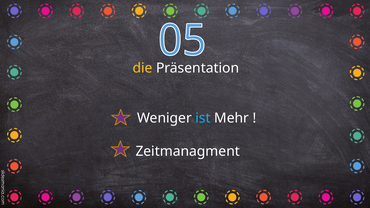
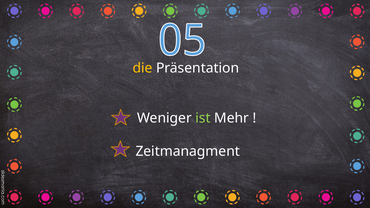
ist colour: light blue -> light green (203, 118)
